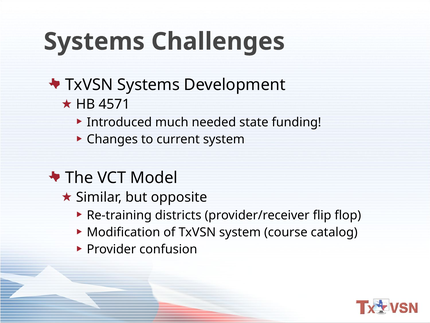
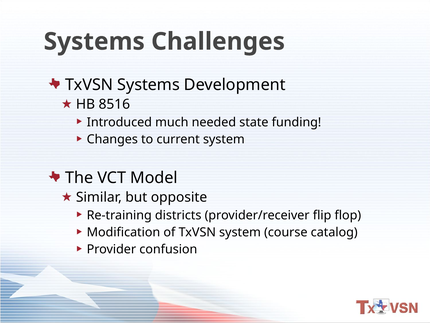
4571: 4571 -> 8516 (114, 104)
